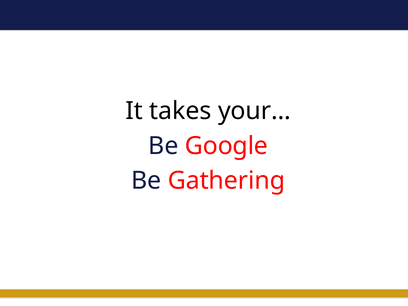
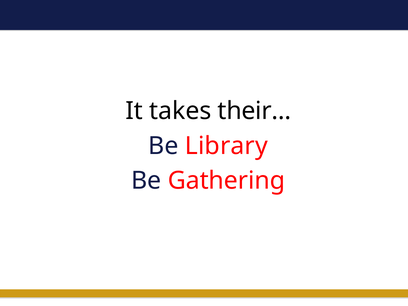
your…: your… -> their… (254, 111)
Google: Google -> Library (226, 146)
